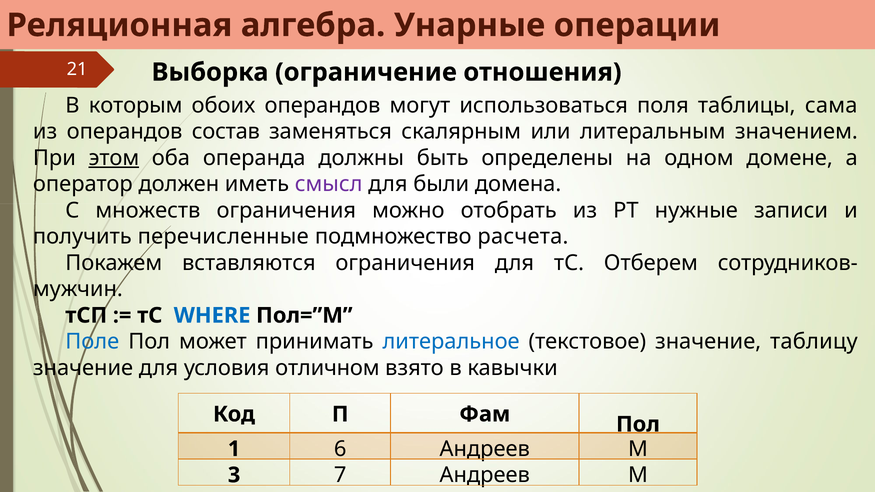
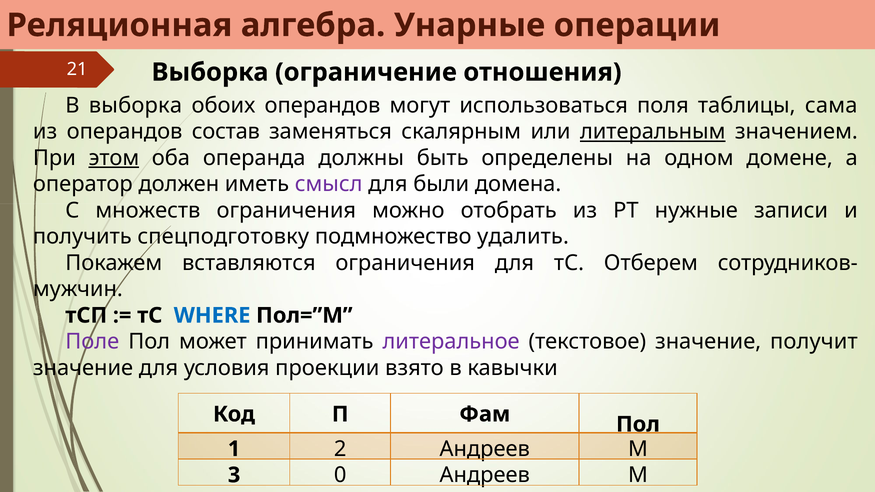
В которым: которым -> выборка (135, 106)
литеральным underline: none -> present (653, 132)
перечисленные: перечисленные -> спецподготовку (223, 237)
расчета: расчета -> удалить (523, 237)
Поле colour: blue -> purple (92, 342)
литеральное colour: blue -> purple (451, 342)
таблицу: таблицу -> получит (814, 342)
отличном: отличном -> проекции (327, 368)
6: 6 -> 2 (340, 449)
7: 7 -> 0 (340, 475)
